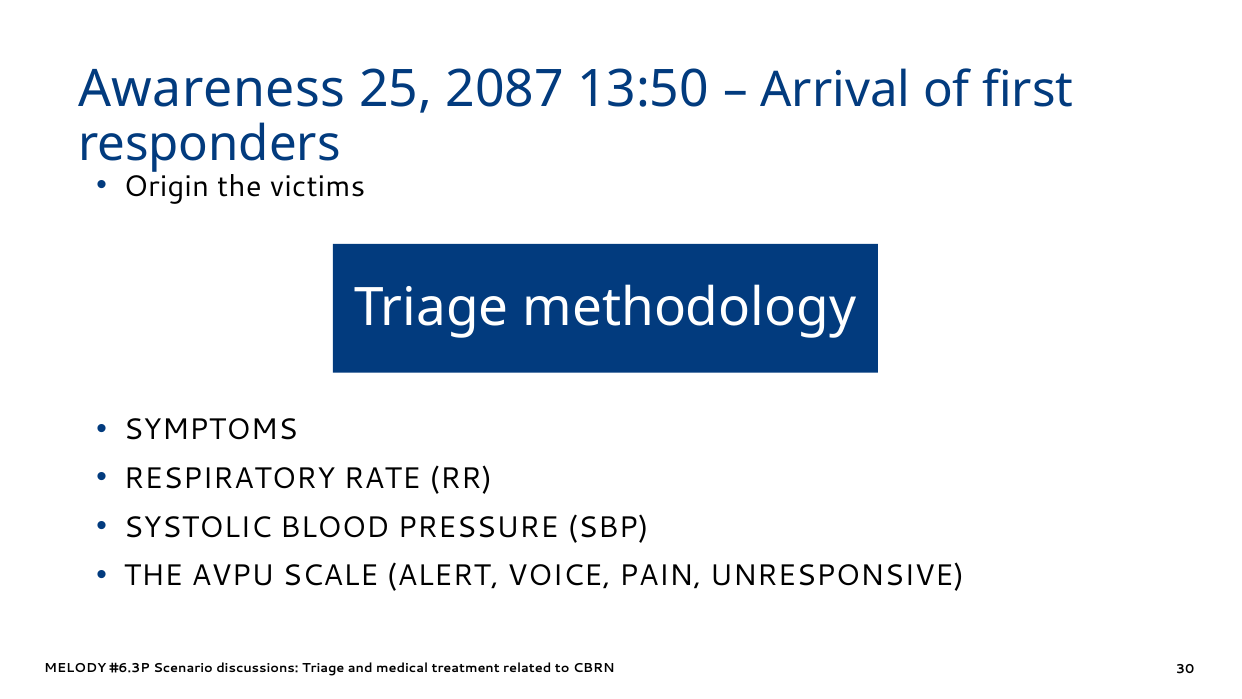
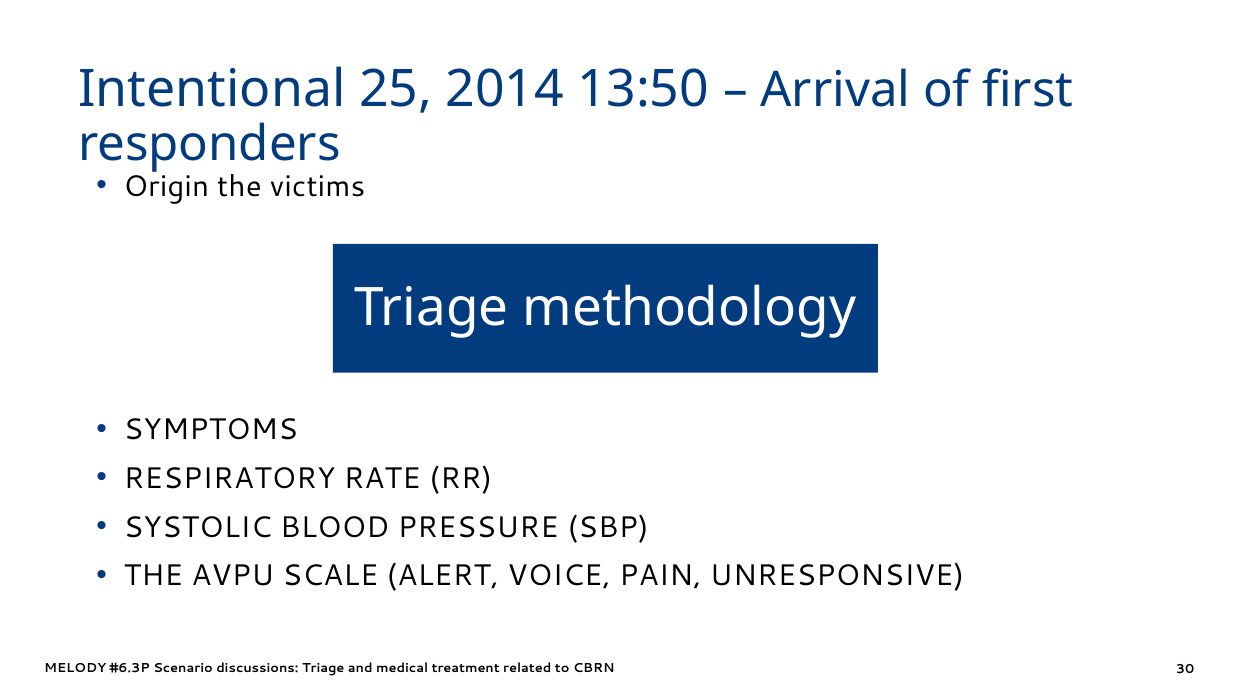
Awareness: Awareness -> Intentional (212, 89)
2087: 2087 -> 2014 (505, 89)
